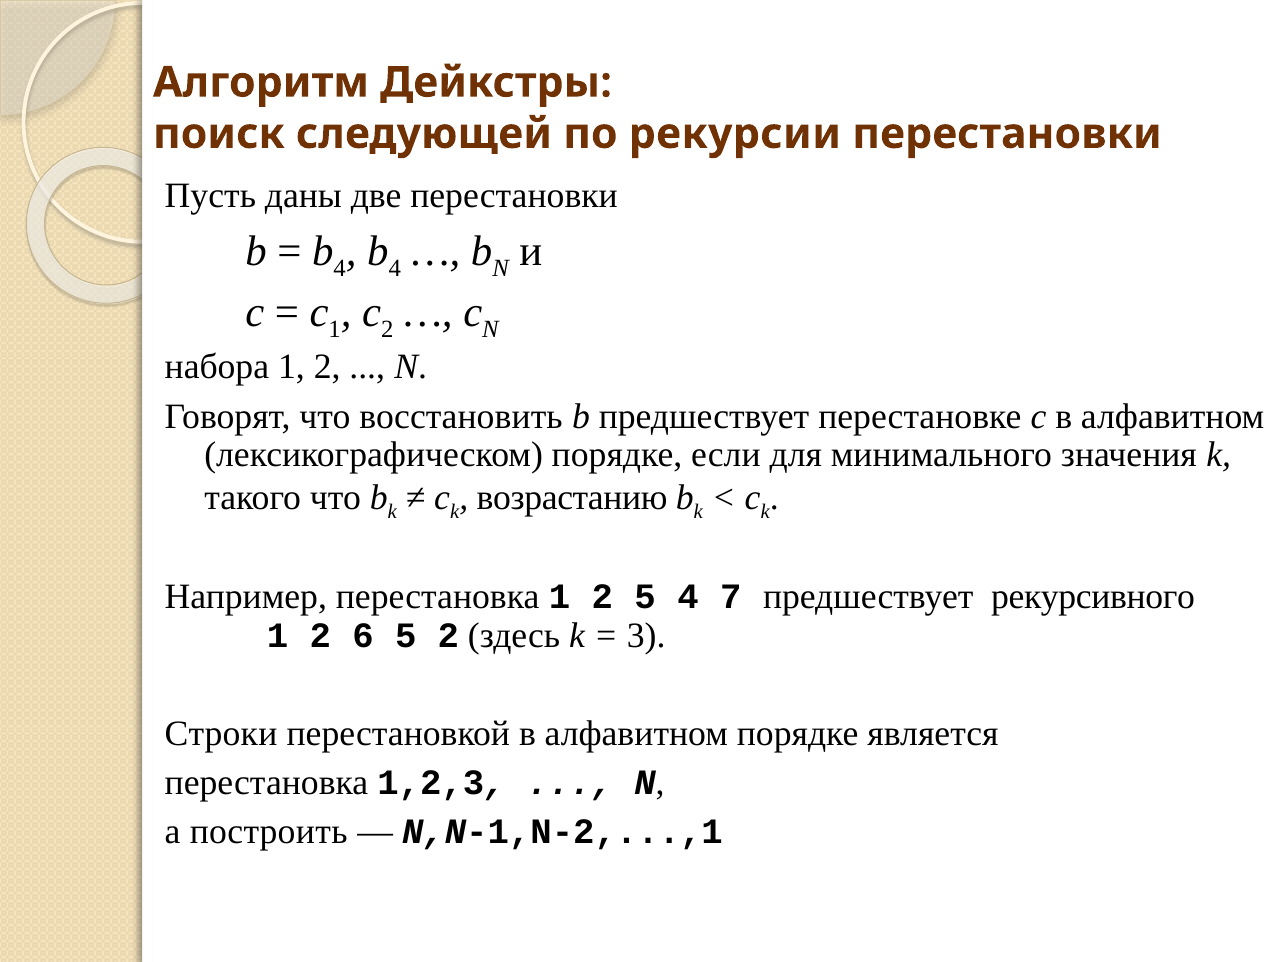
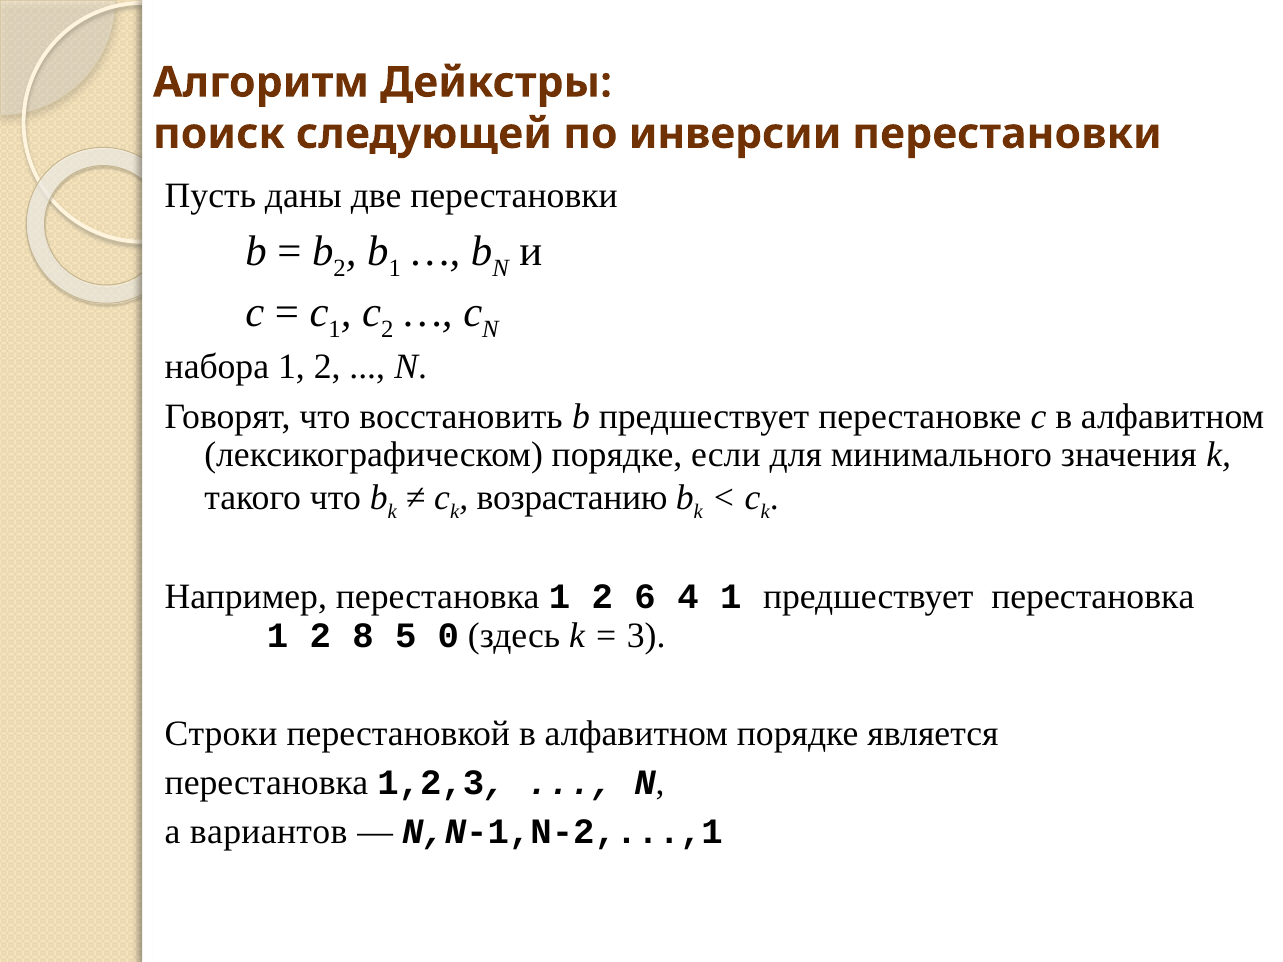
рекурсии: рекурсии -> инверсии (735, 134)
4: 4 -> 2 (340, 268)
4: 4 -> 1 (395, 268)
2 5: 5 -> 6 (645, 597)
4 7: 7 -> 1 (731, 597)
предшествует рекурсивного: рекурсивного -> перестановка (1093, 597)
6: 6 -> 8 (363, 636)
5 2: 2 -> 0 (448, 636)
построить: построить -> вариантов (269, 832)
